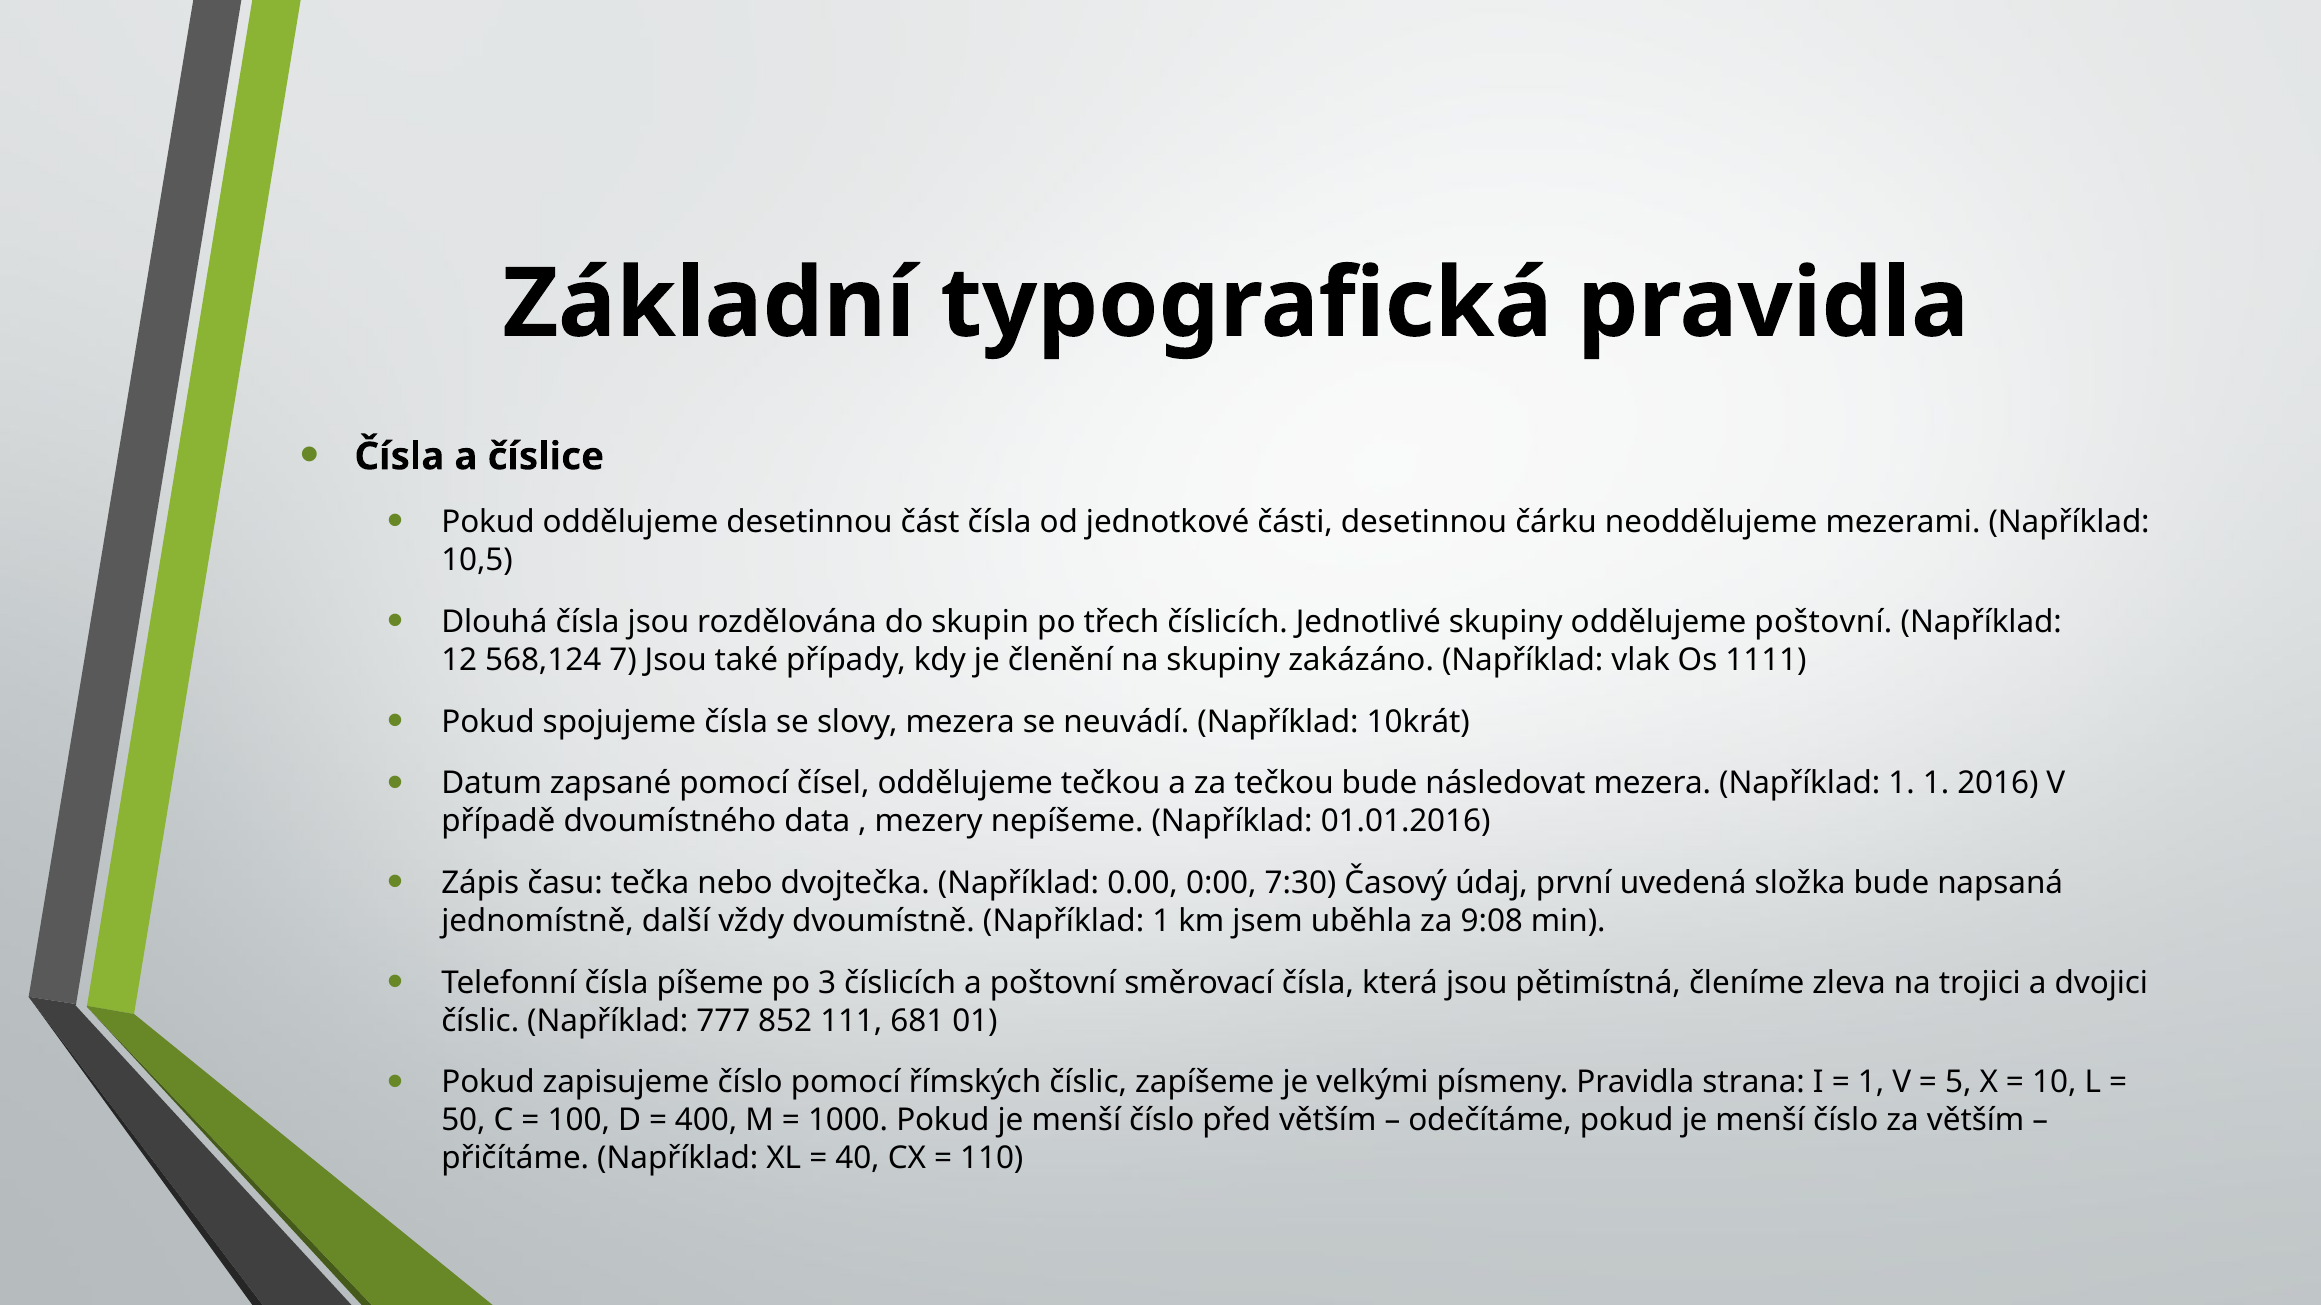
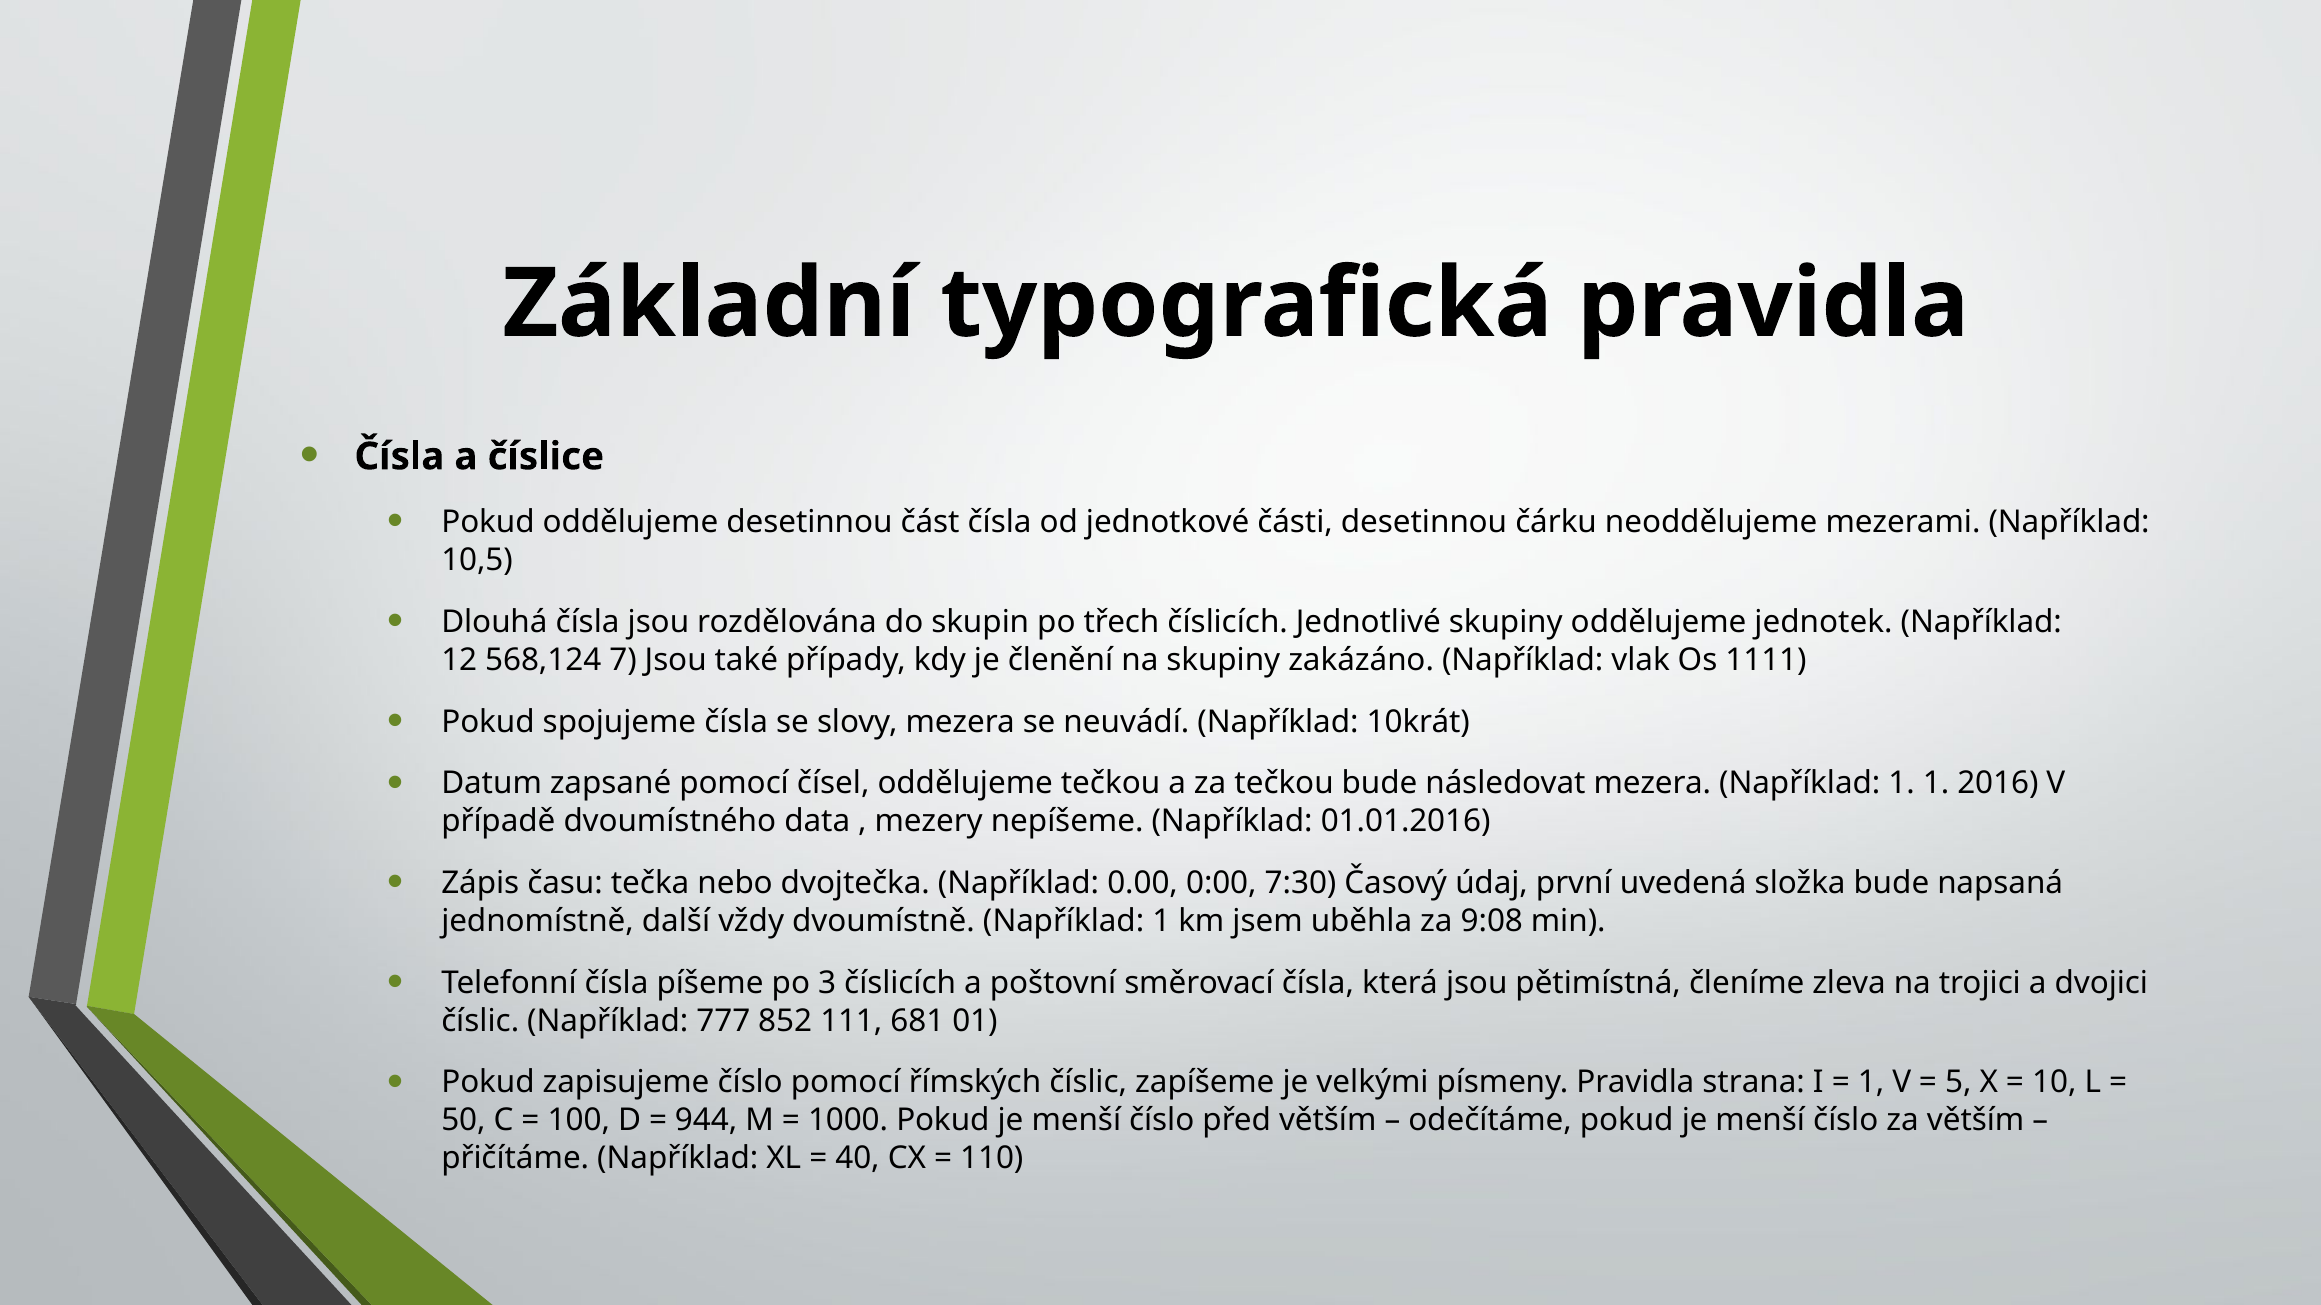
oddělujeme poštovní: poštovní -> jednotek (1824, 622)
400: 400 -> 944 (706, 1121)
